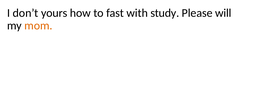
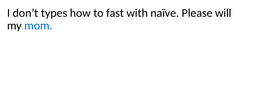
yours: yours -> types (54, 13)
study: study -> naïve (165, 13)
mom colour: orange -> blue (38, 26)
